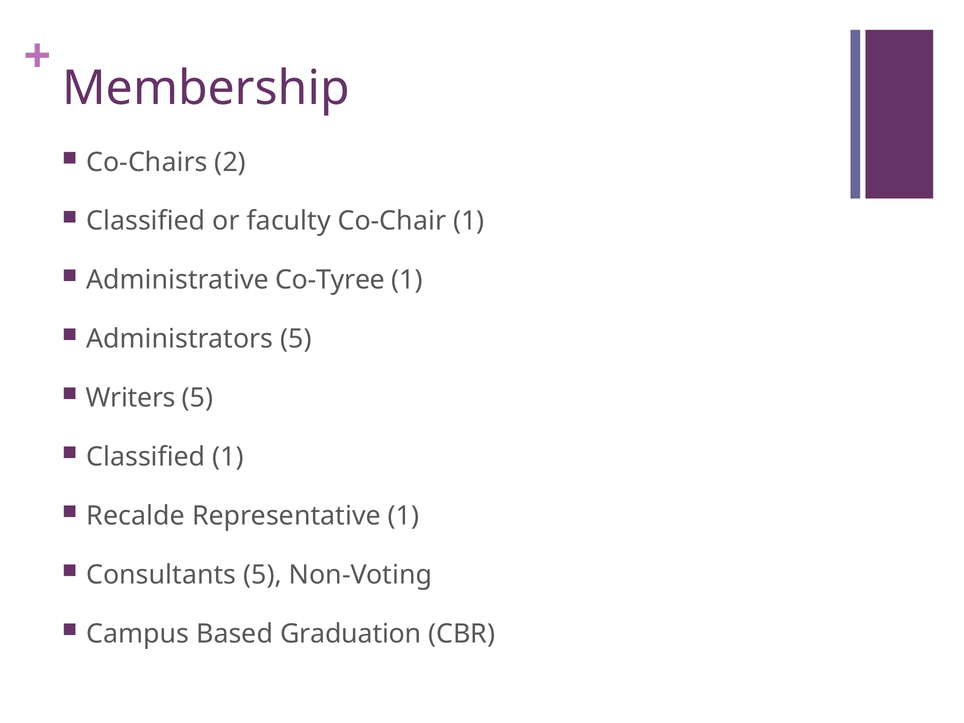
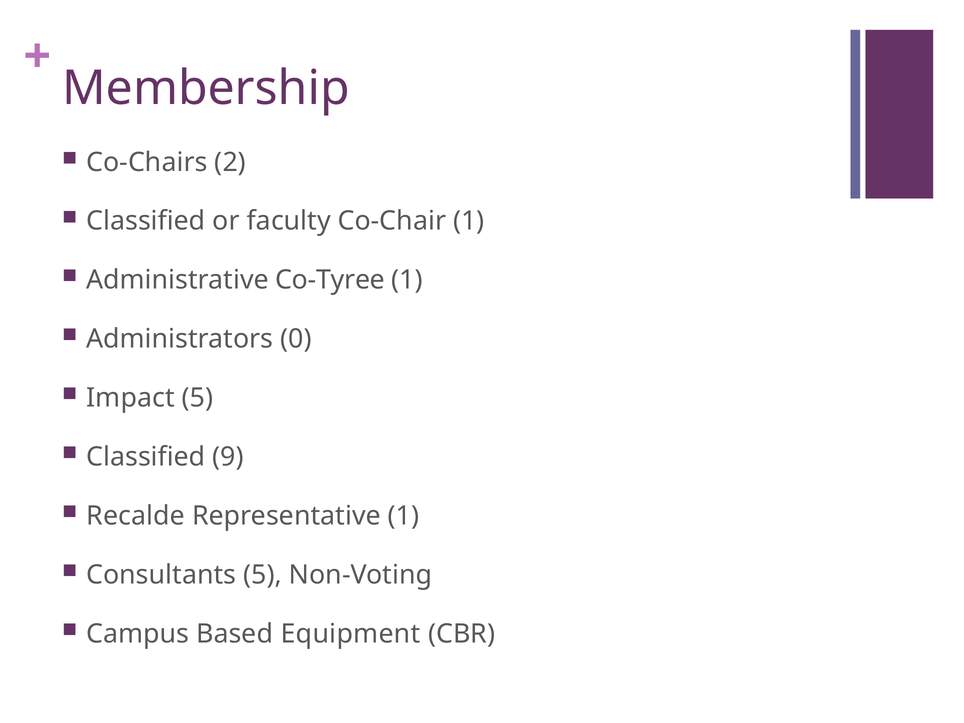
Administrators 5: 5 -> 0 (296, 339)
Writers: Writers -> Impact (131, 398)
Classified 1: 1 -> 9 (228, 457)
Graduation: Graduation -> Equipment (351, 634)
